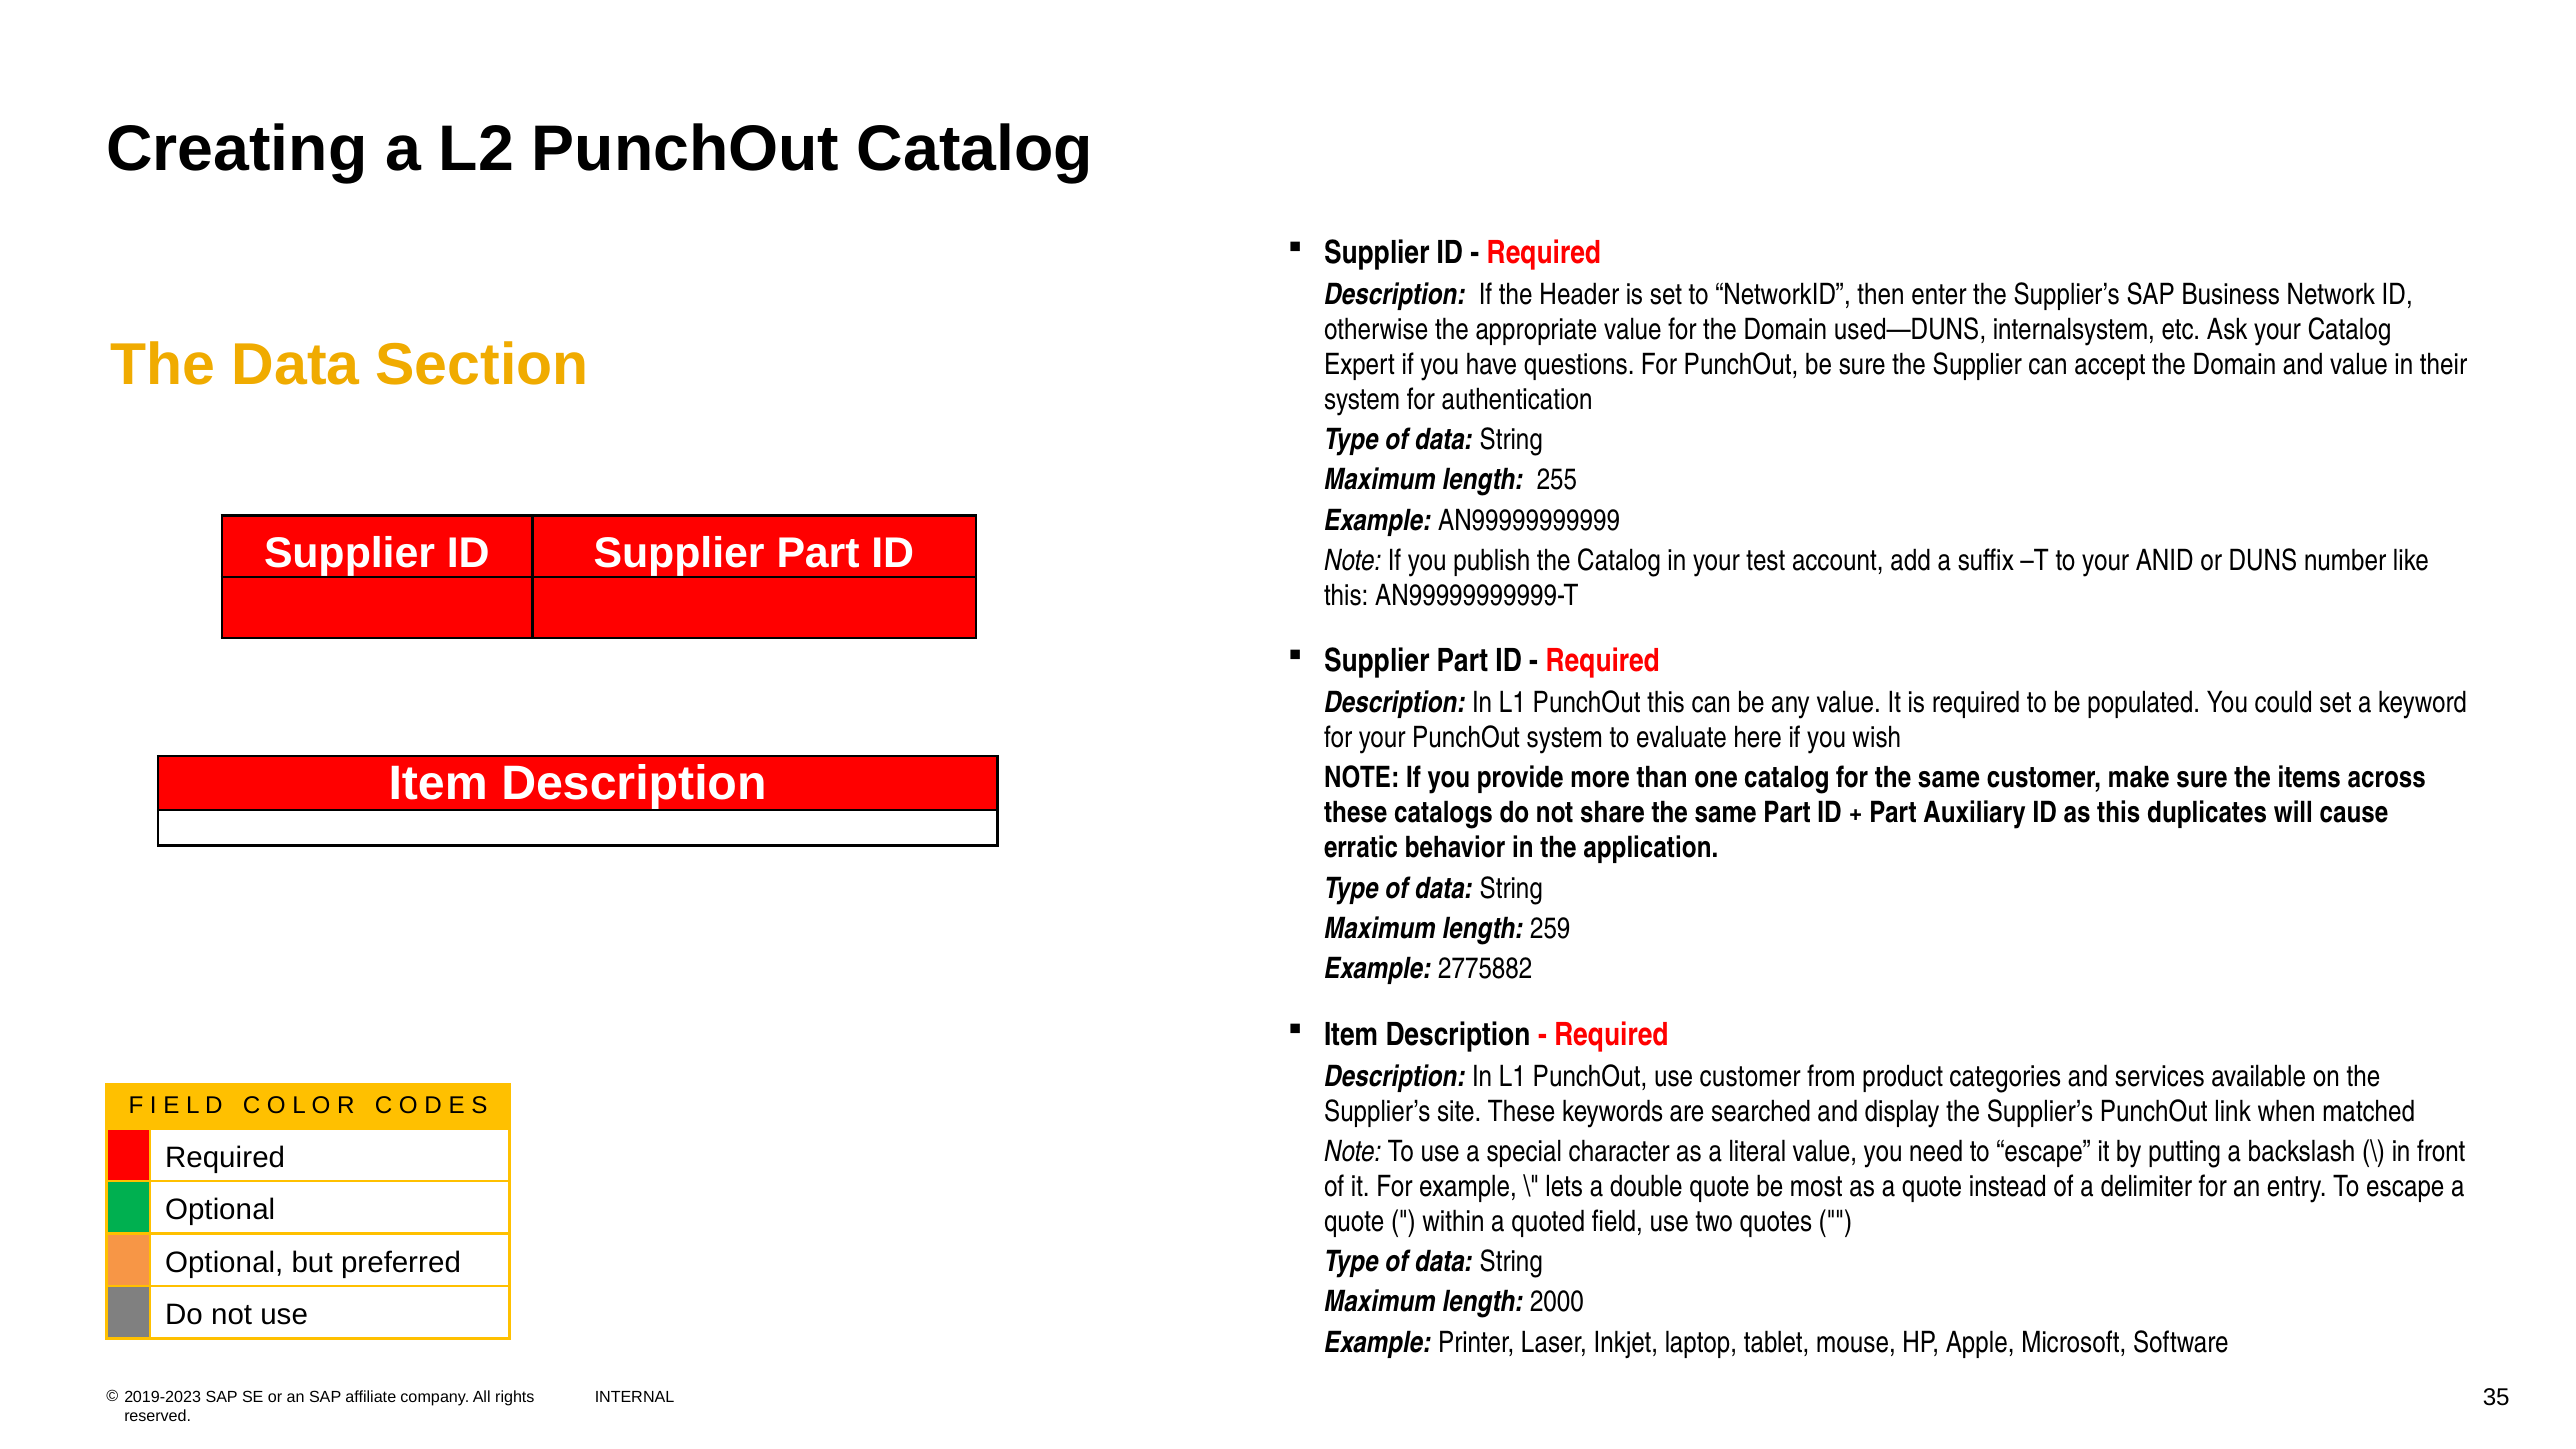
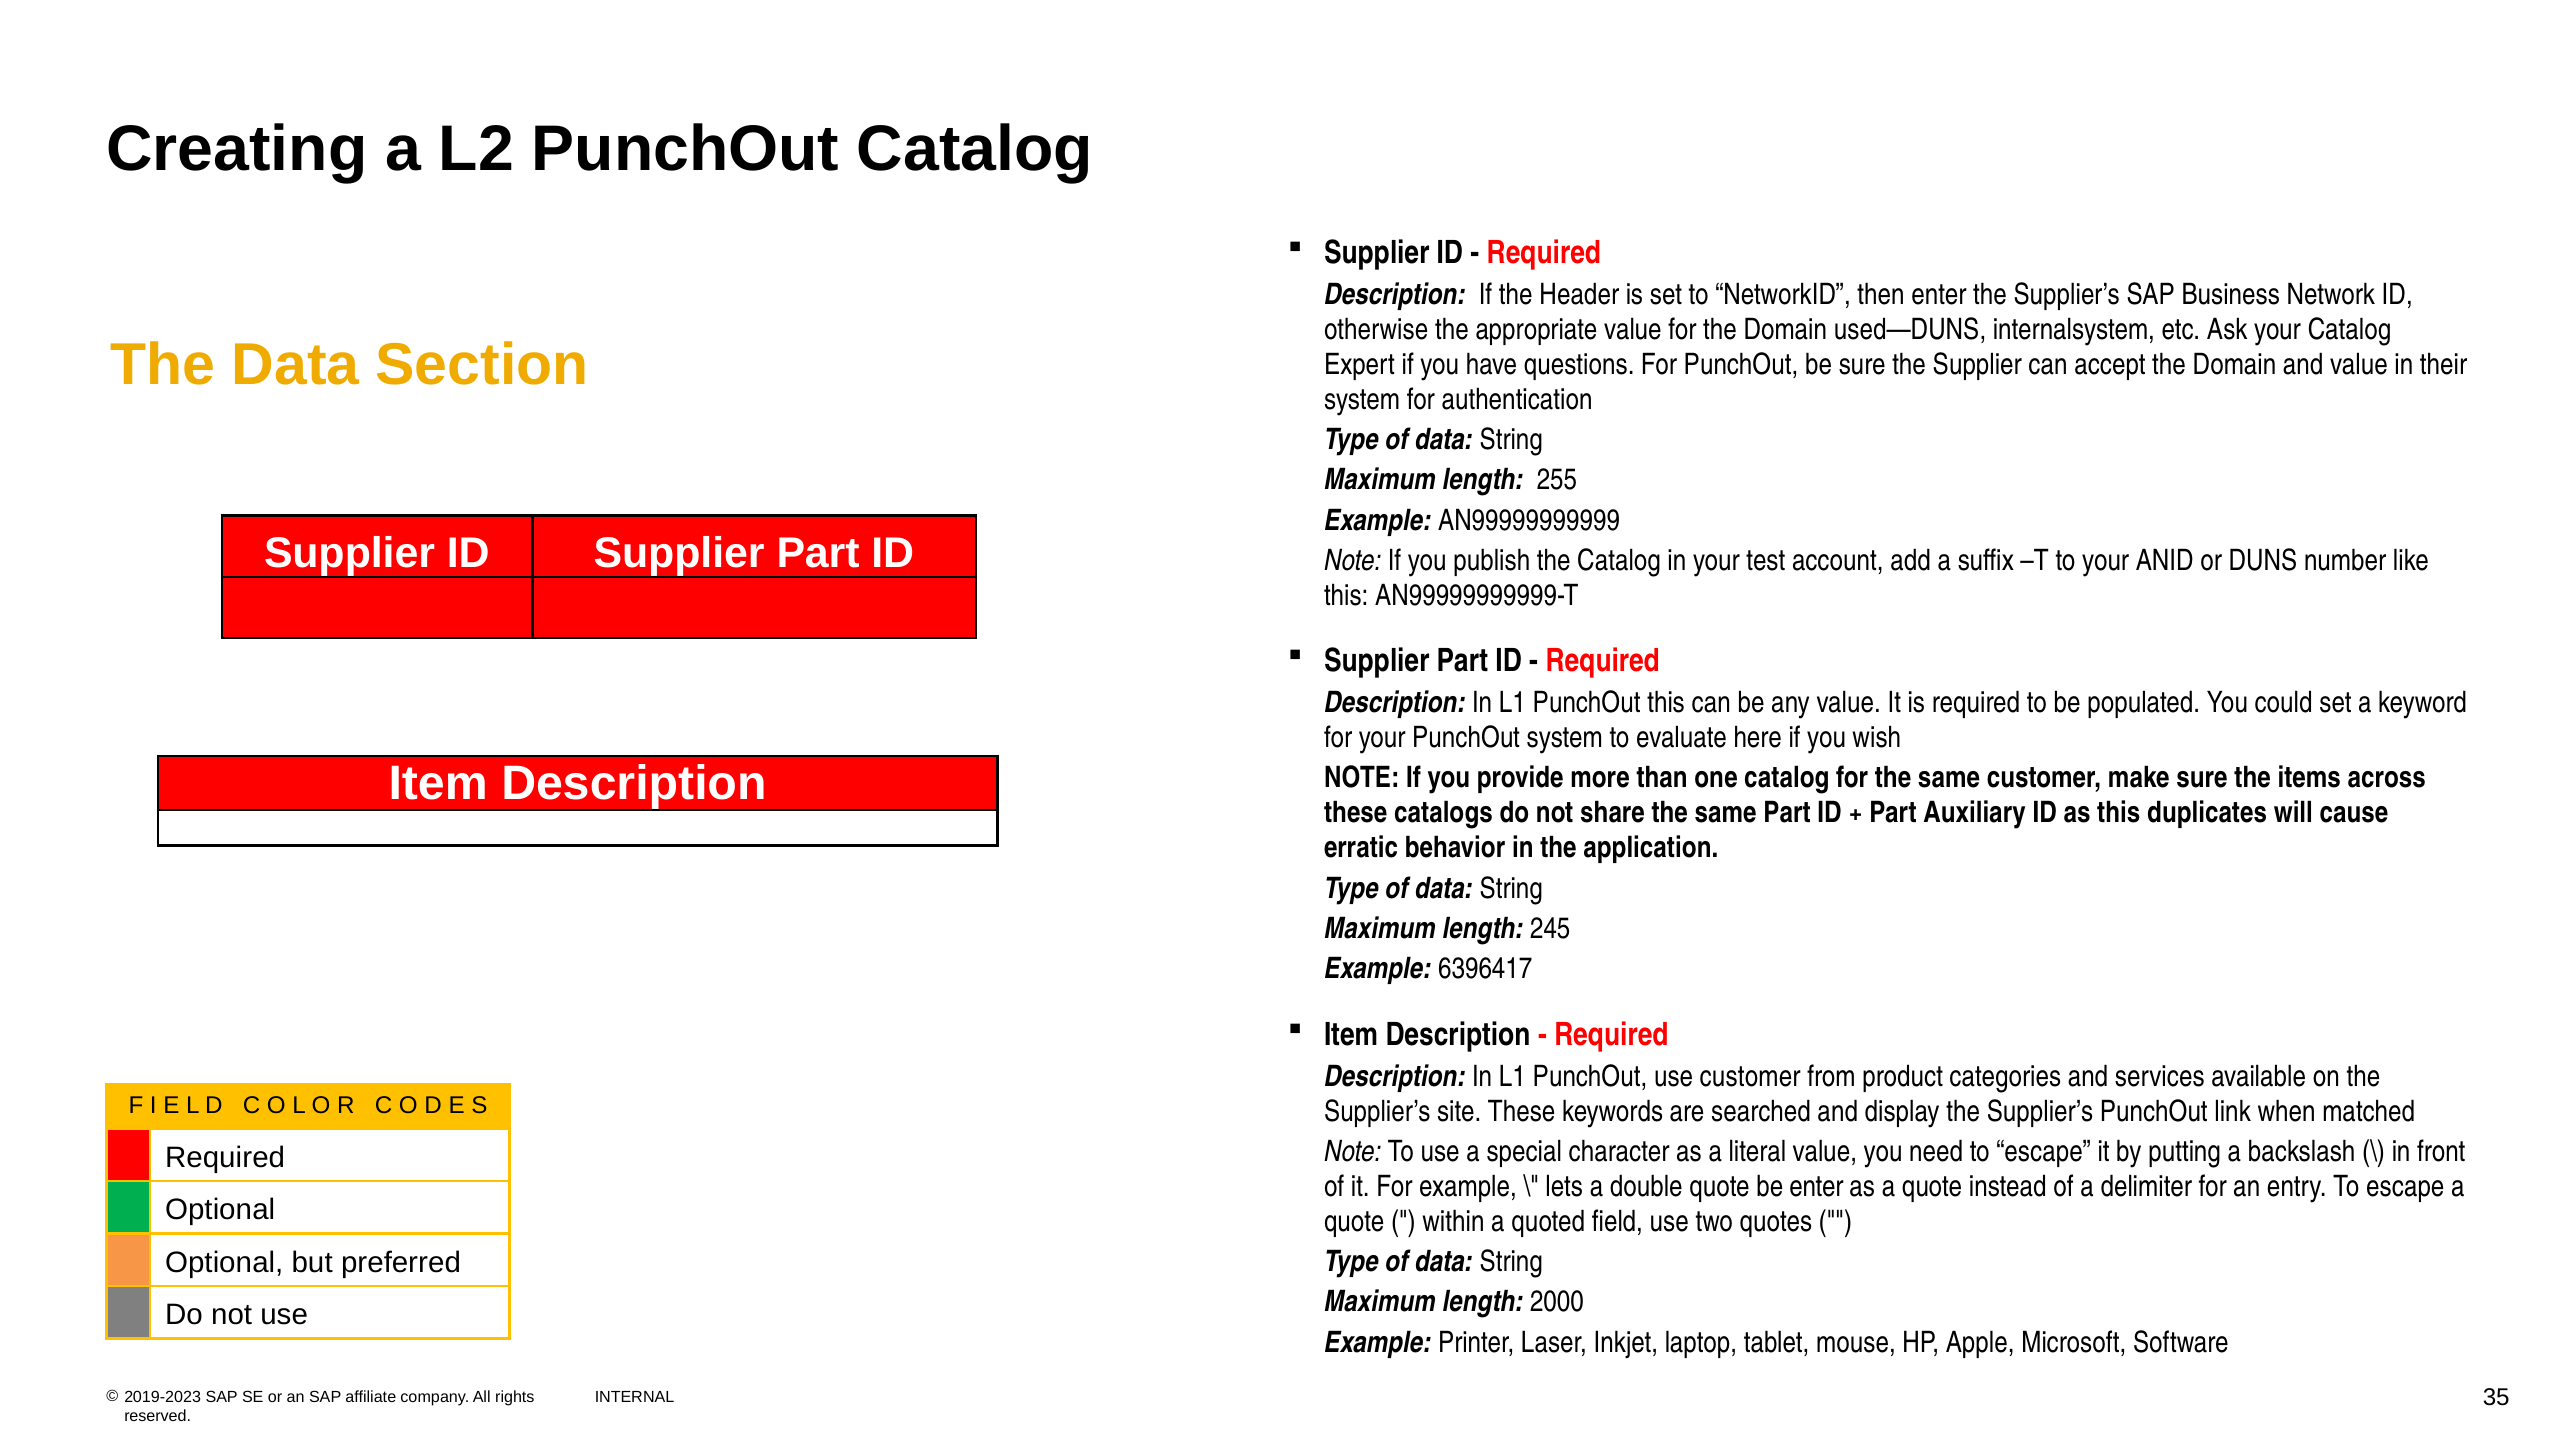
259: 259 -> 245 (1550, 928)
2775882: 2775882 -> 6396417 (1485, 969)
be most: most -> enter (1816, 1186)
